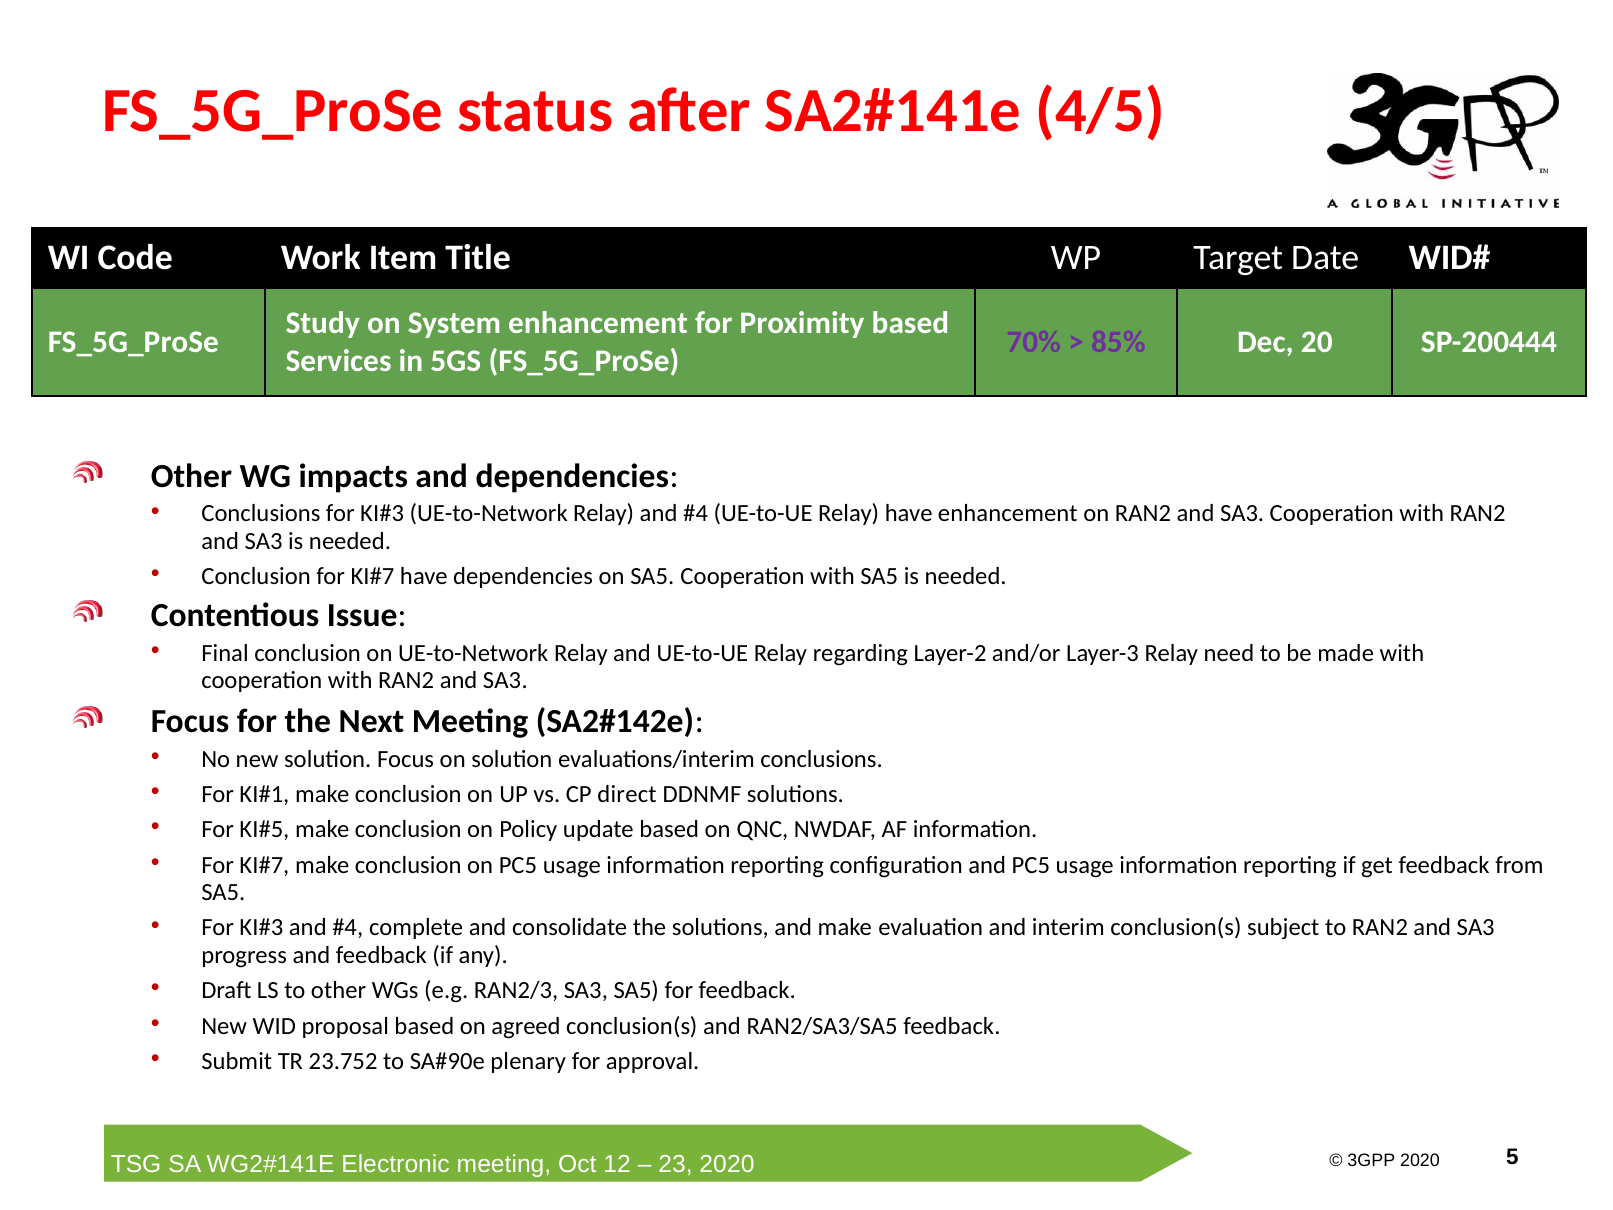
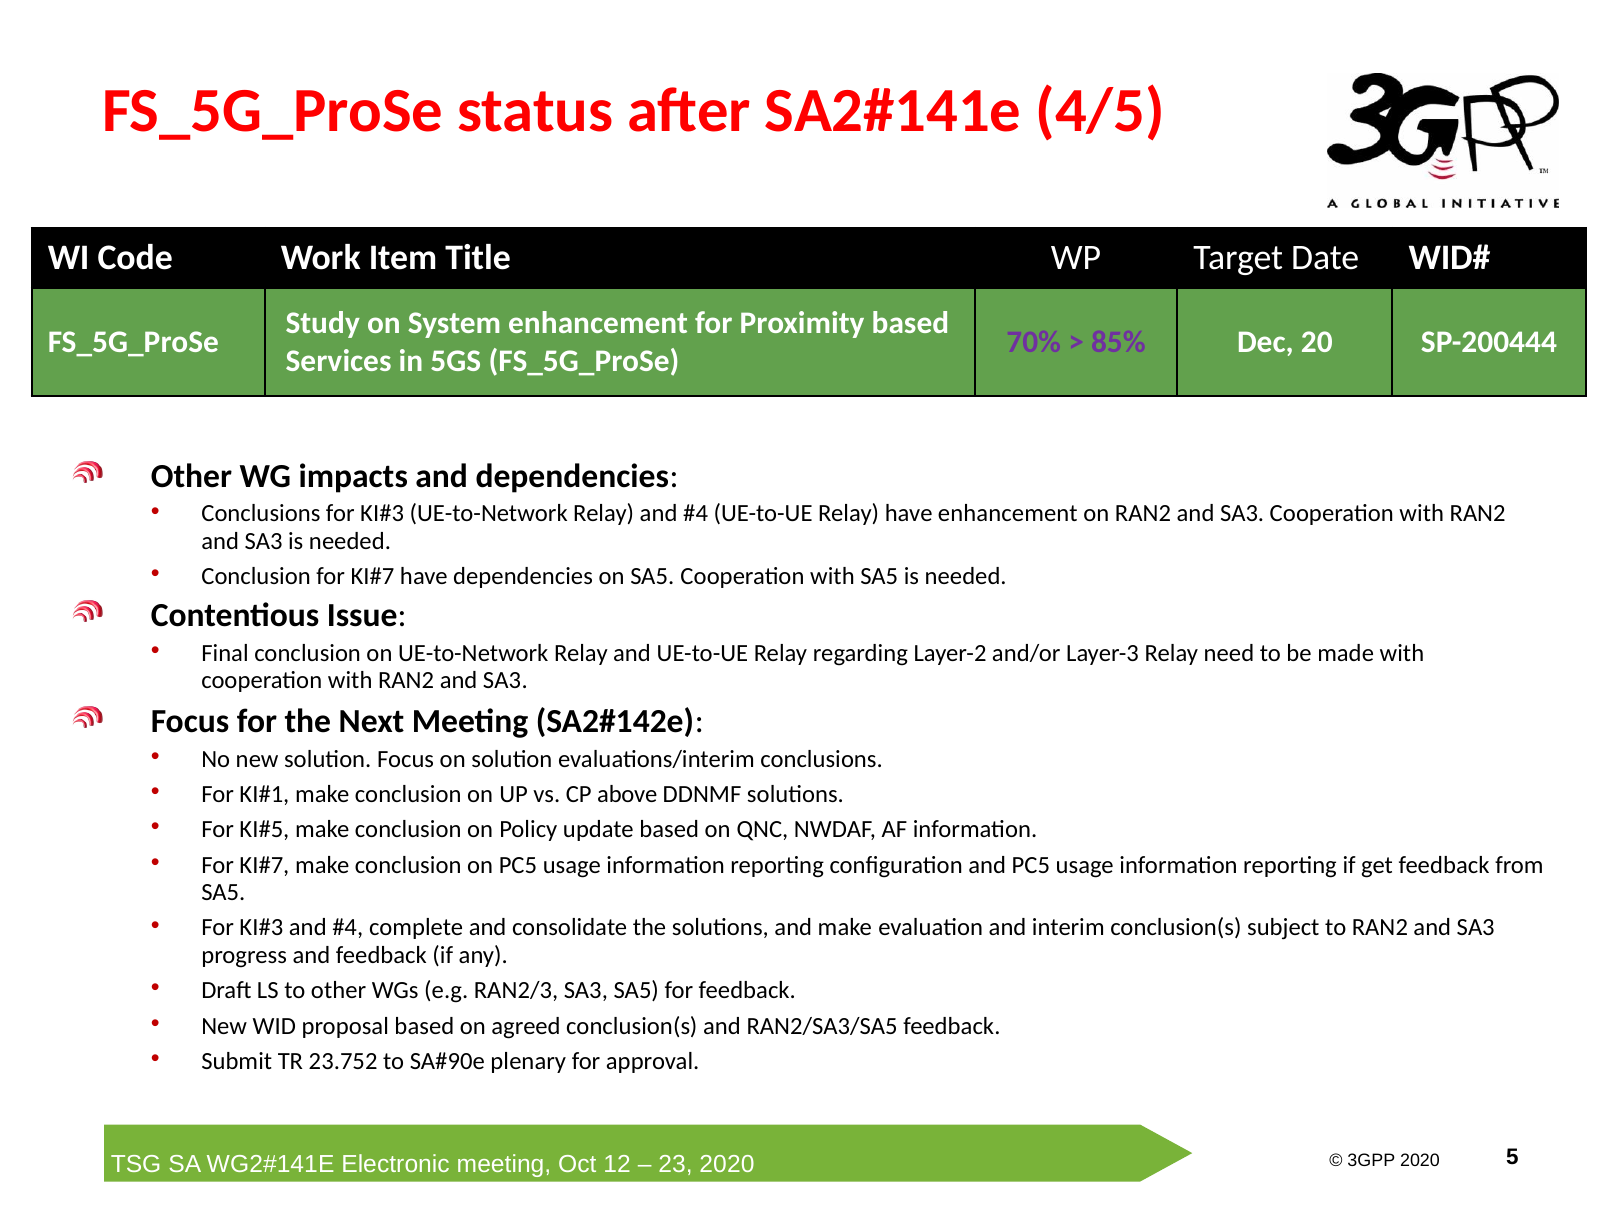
direct: direct -> above (627, 794)
